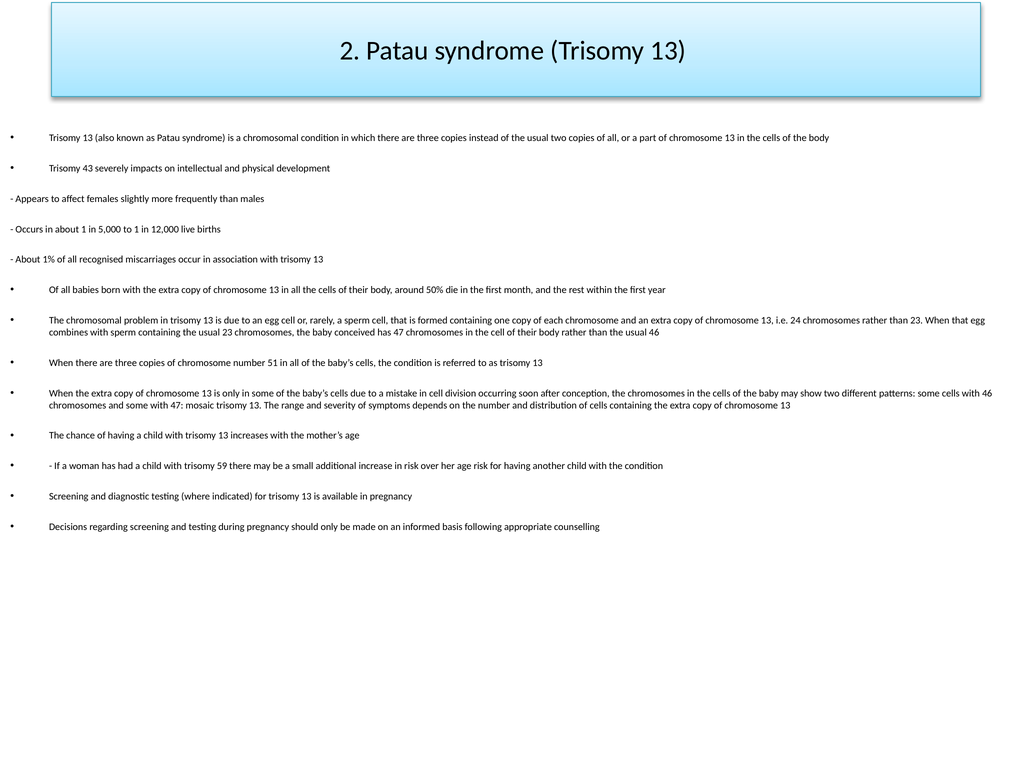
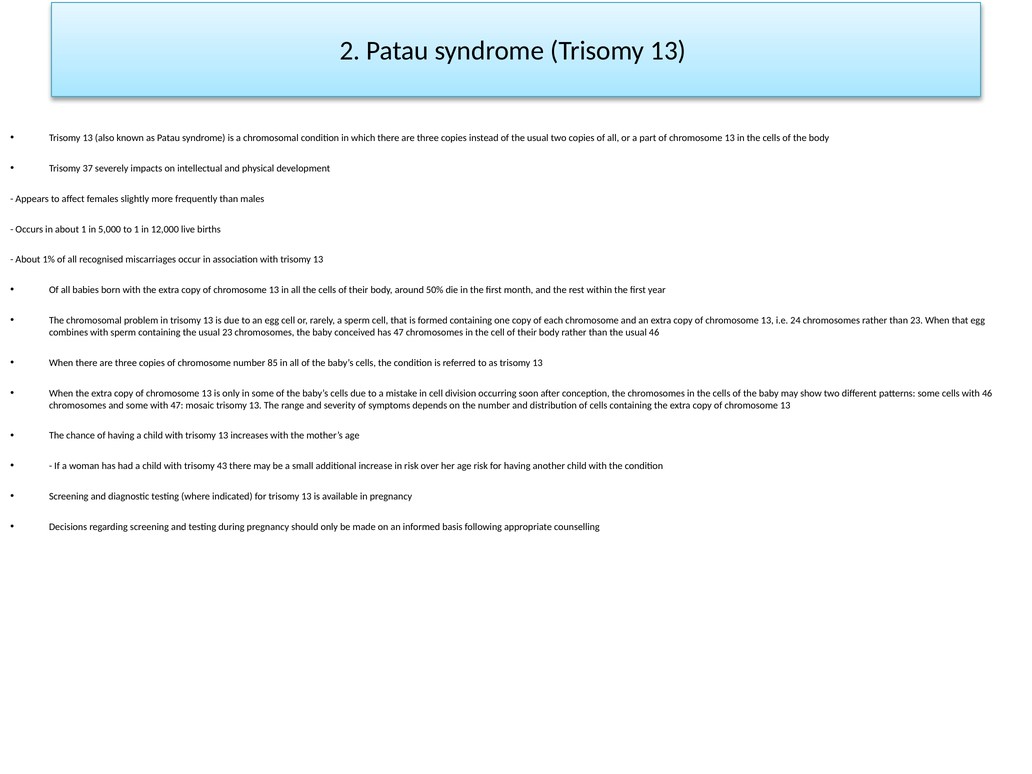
43: 43 -> 37 (88, 168)
51: 51 -> 85 (273, 363)
59: 59 -> 43 (222, 466)
